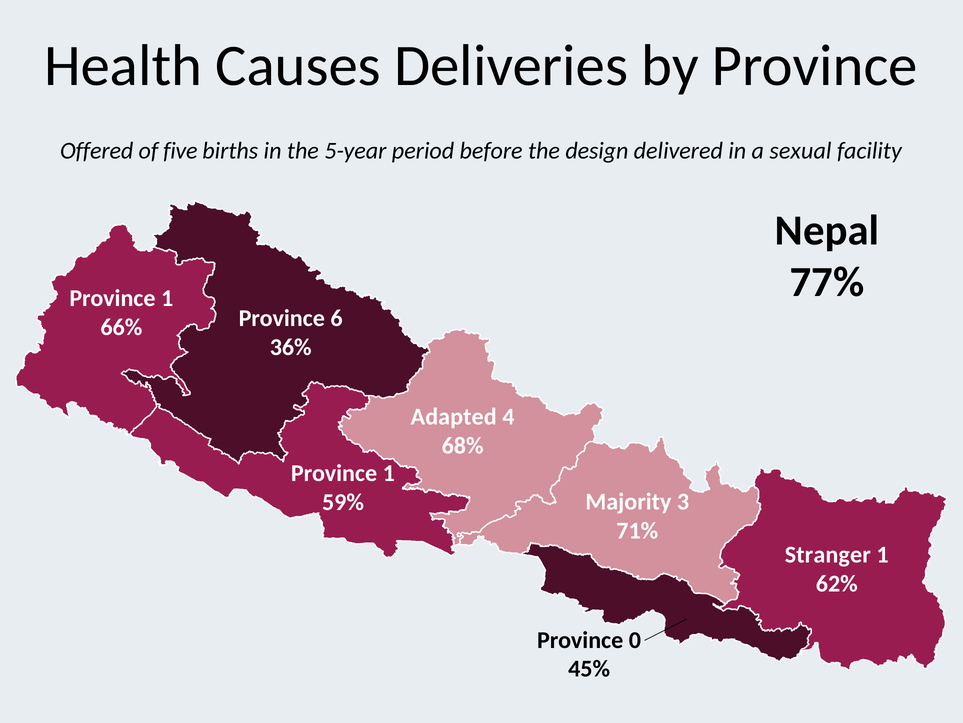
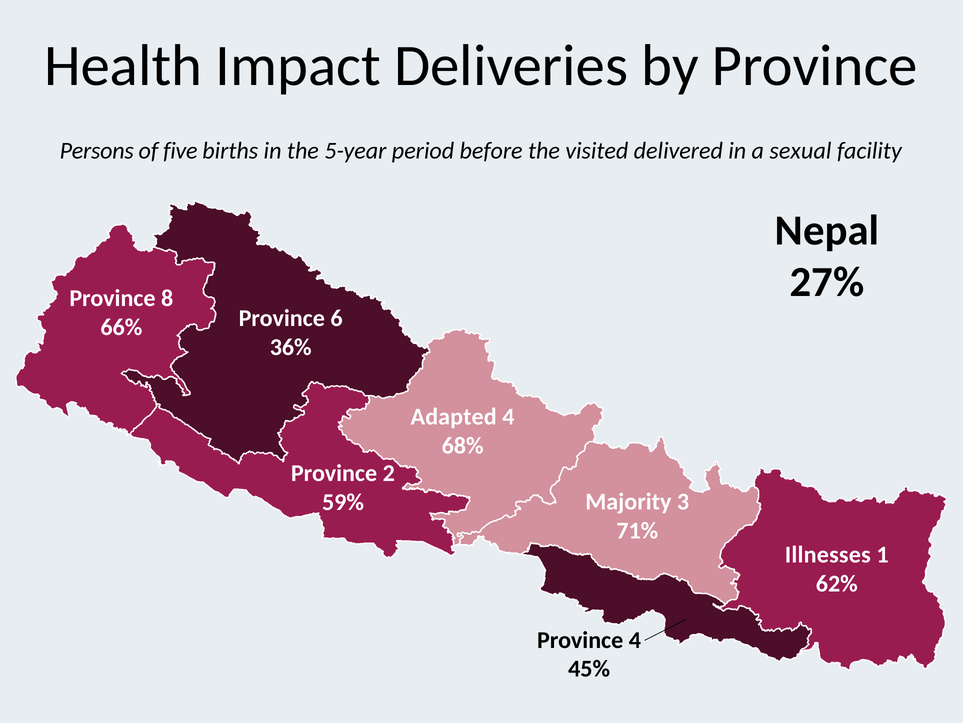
Causes: Causes -> Impact (298, 66)
Offered: Offered -> Persons (97, 151)
design: design -> visited (597, 151)
77%: 77% -> 27% (827, 282)
1: 1 -> 8 (167, 298)
1: 1 -> 2 (389, 473)
Stranger: Stranger -> Illnesses (828, 554)
Province 0: 0 -> 4 (635, 639)
